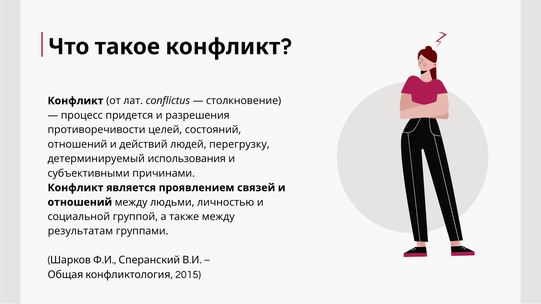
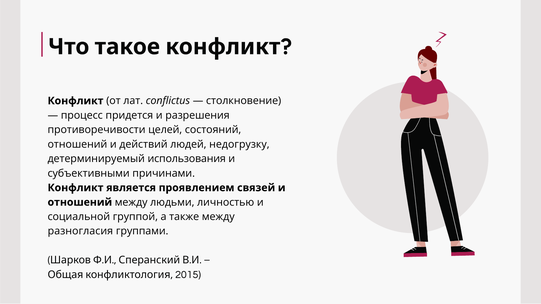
перегрузку: перегрузку -> недогрузку (239, 144)
результатам: результатам -> разногласия (80, 231)
